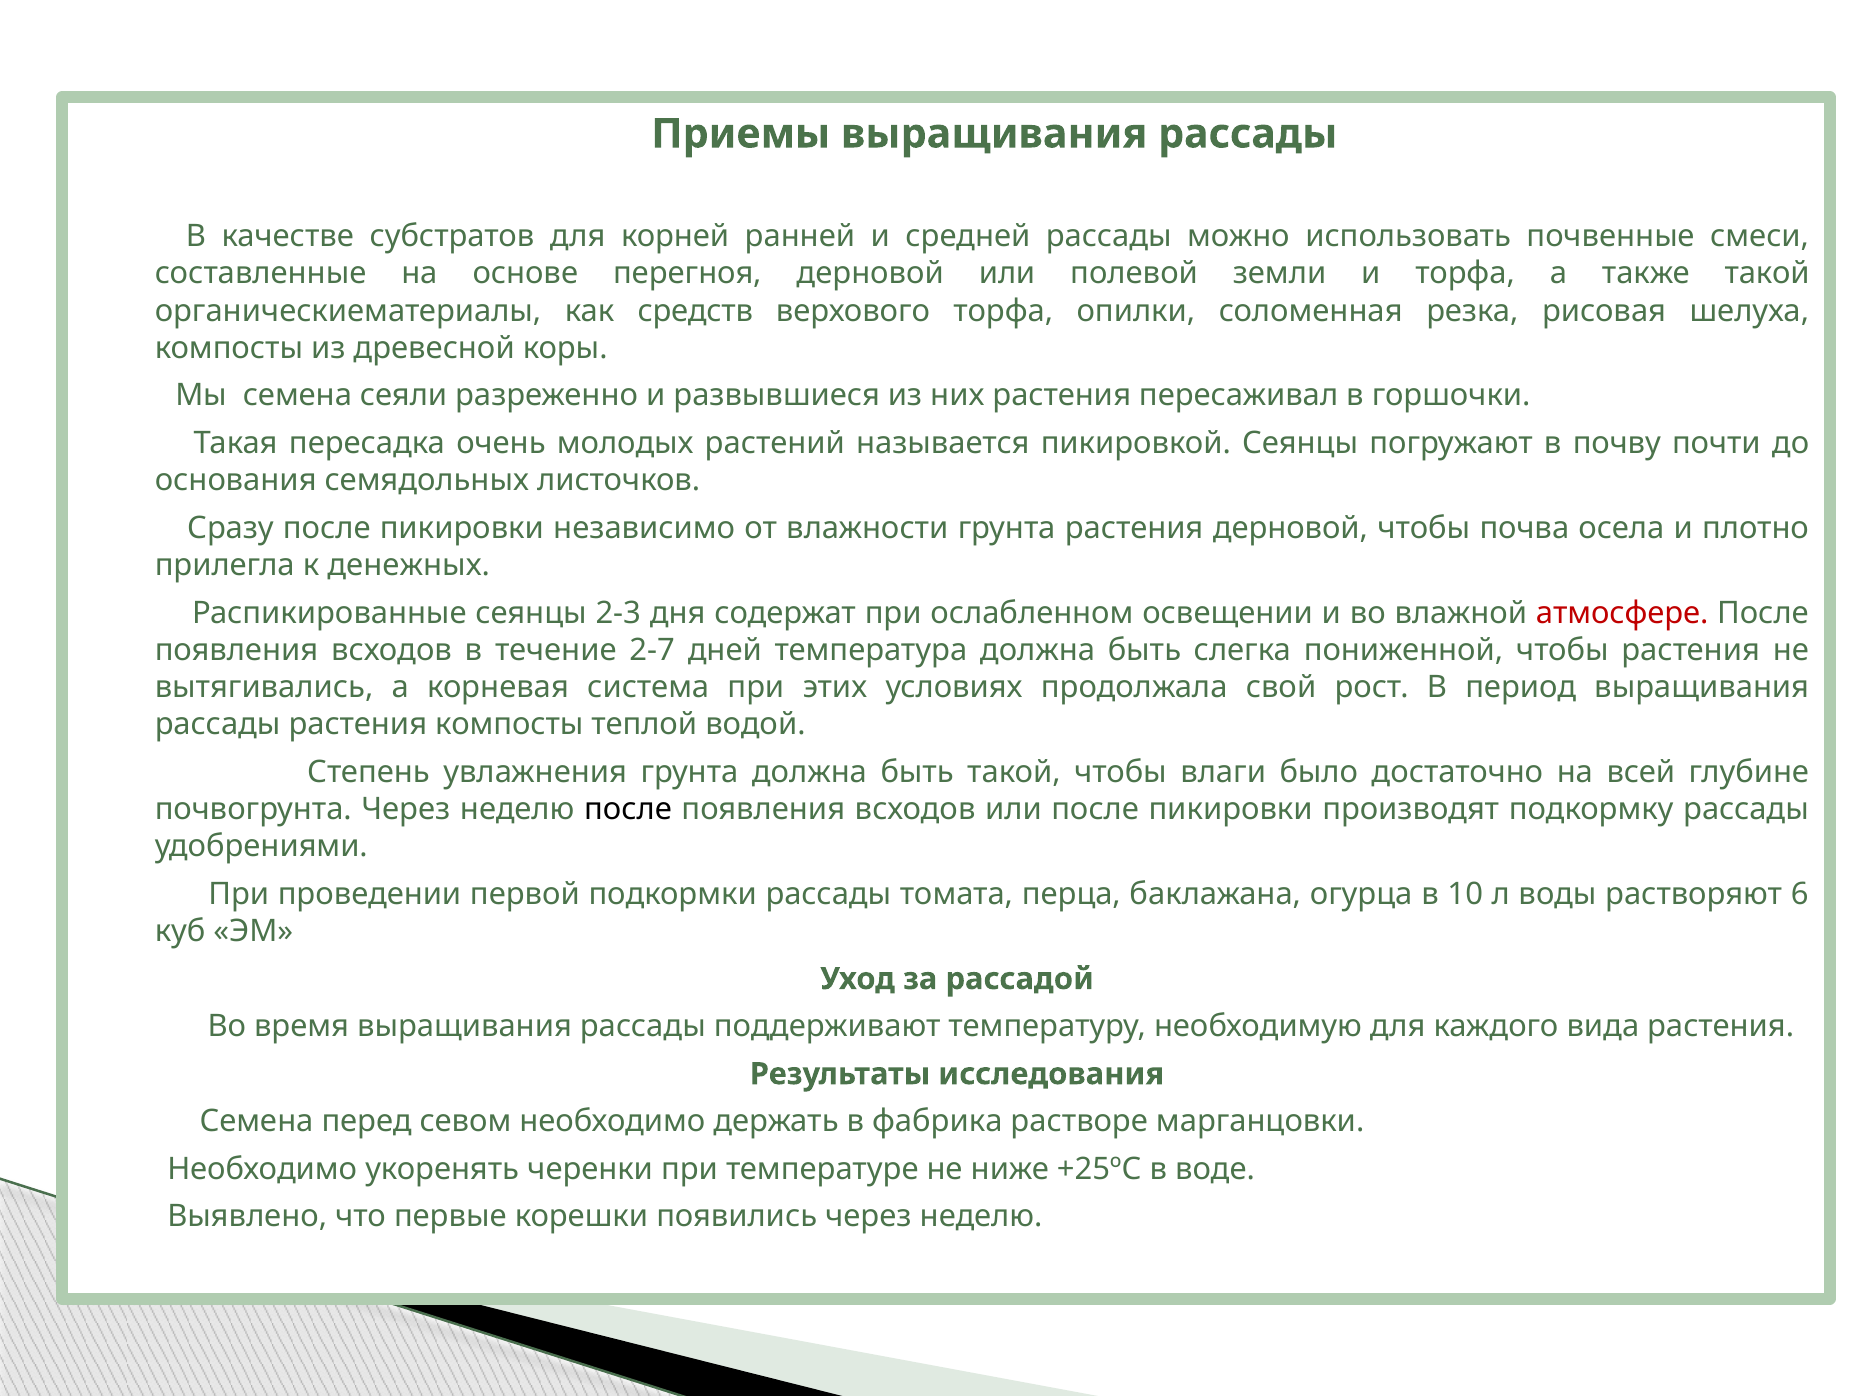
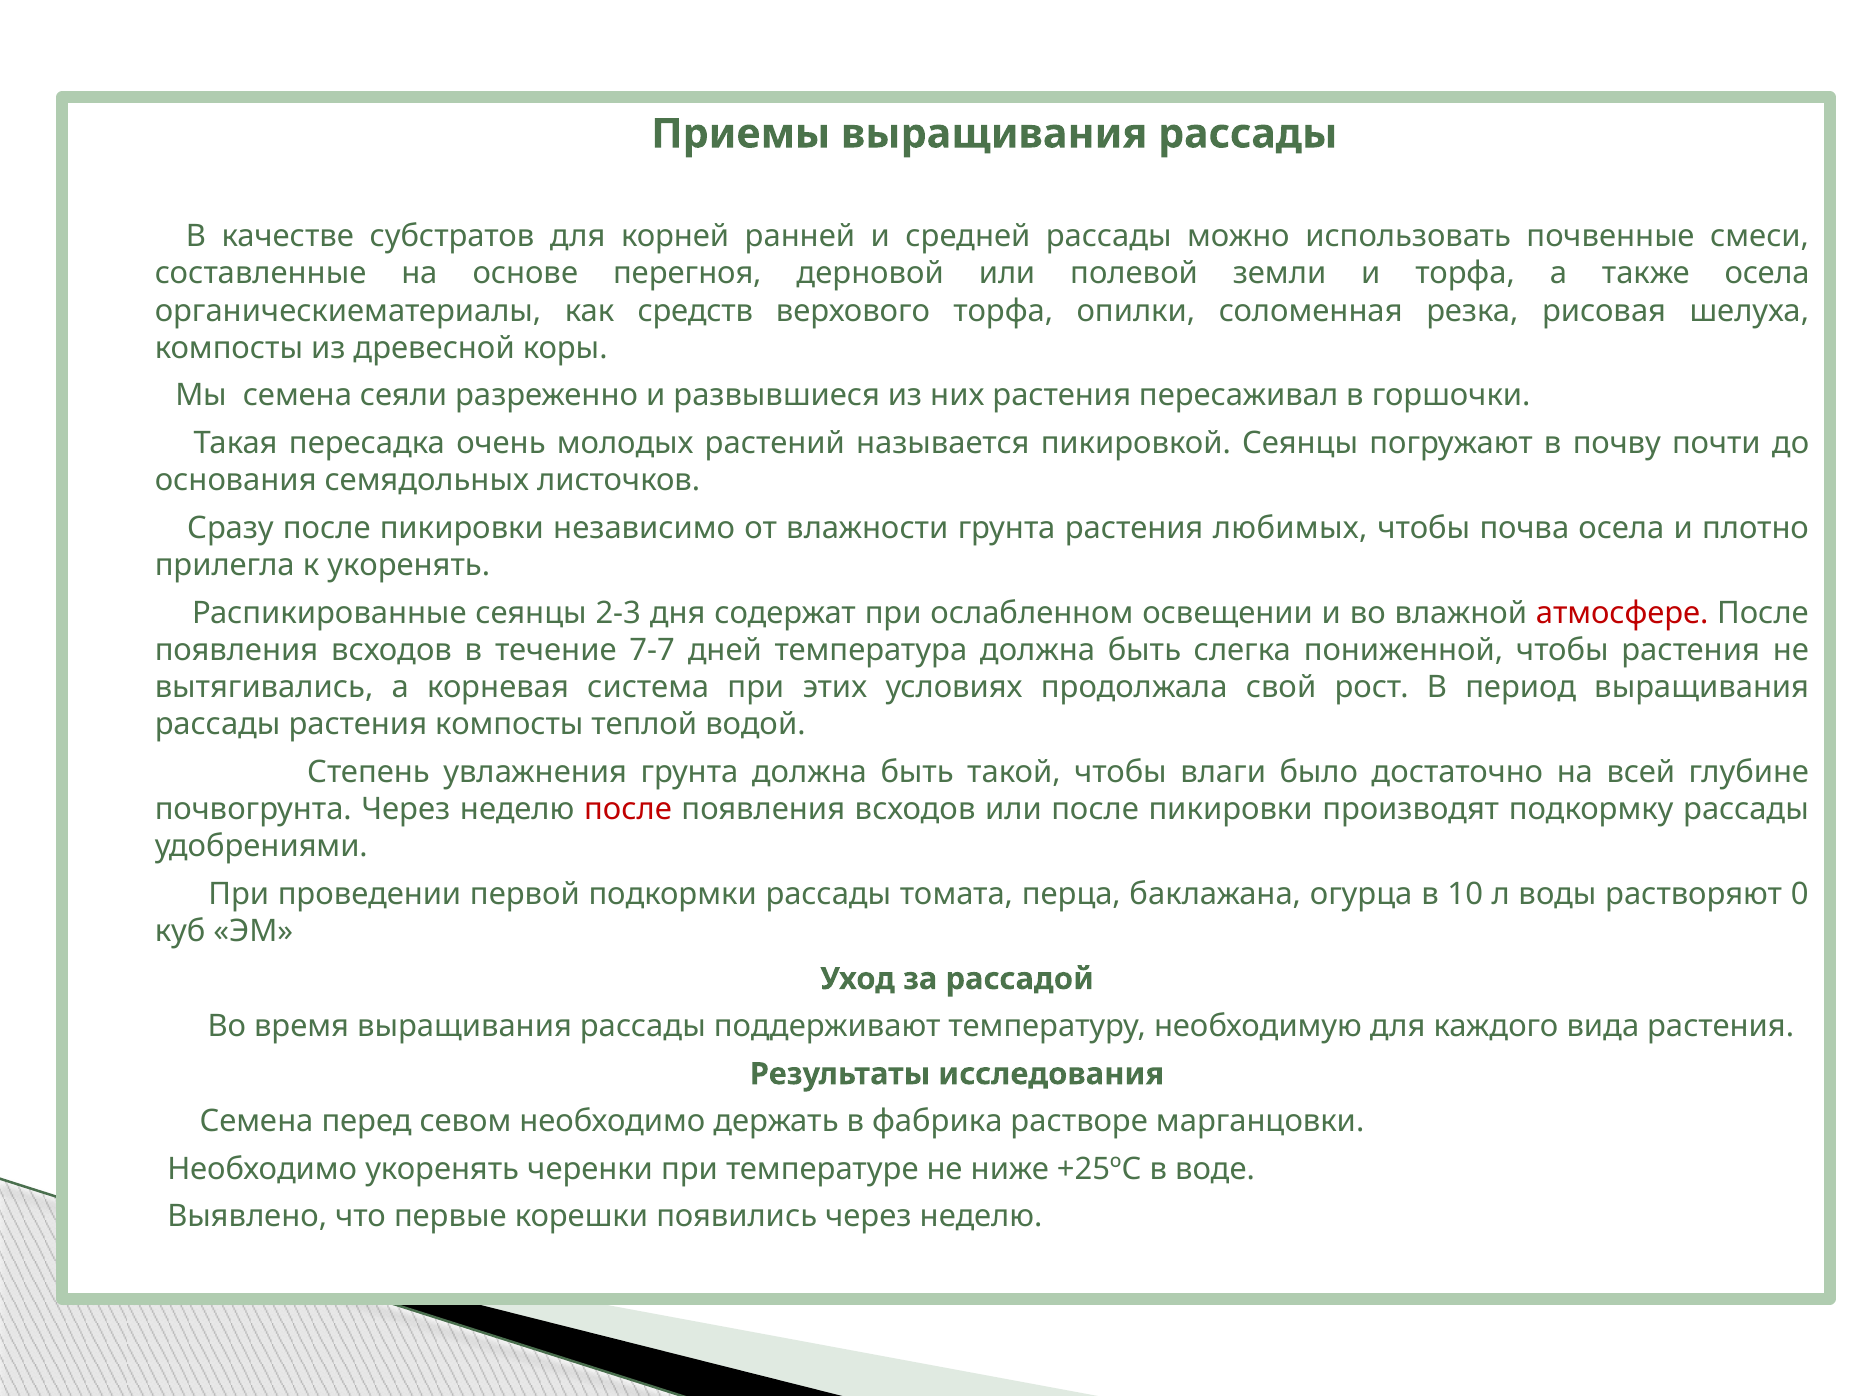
также такой: такой -> осела (1767, 274)
растения дерновой: дерновой -> любимых (1290, 528)
к денежных: денежных -> укоренять (409, 565)
2-7: 2-7 -> 7-7 (652, 650)
после colour: black -> red (628, 809)
6: 6 -> 0 (1800, 894)
